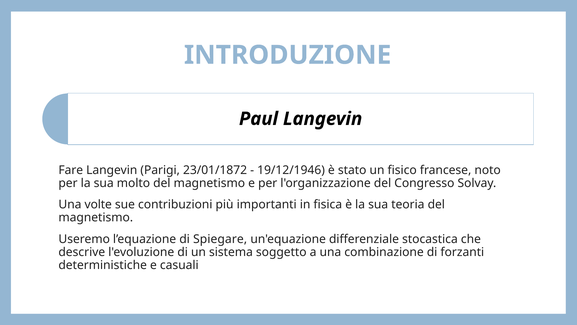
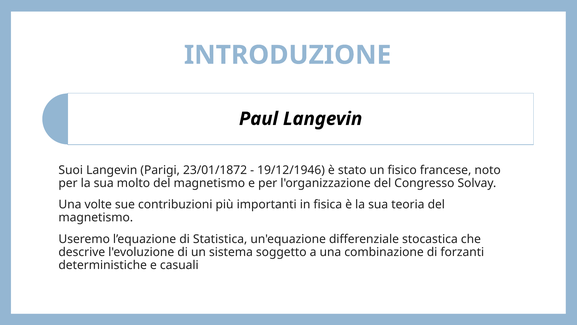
Fare: Fare -> Suoi (71, 170)
Spiegare: Spiegare -> Statistica (220, 239)
